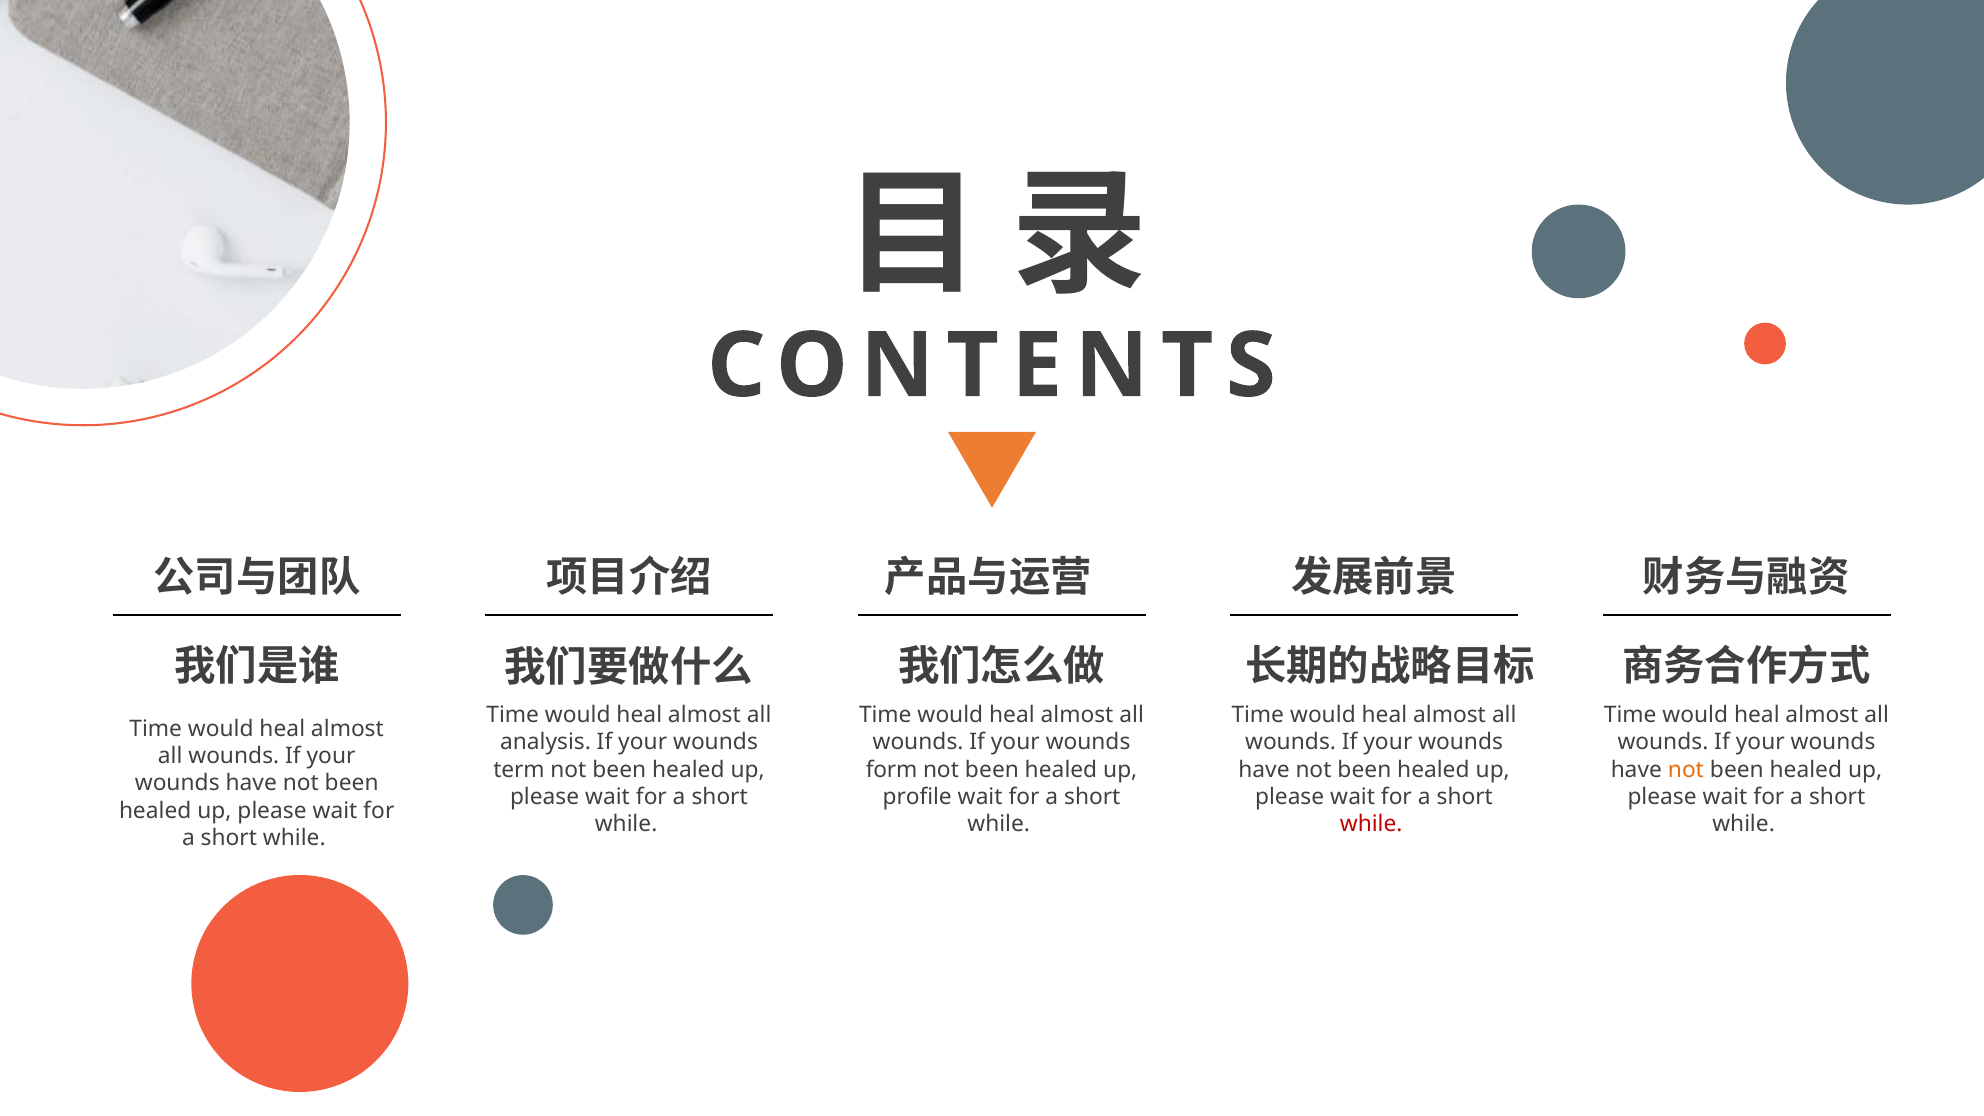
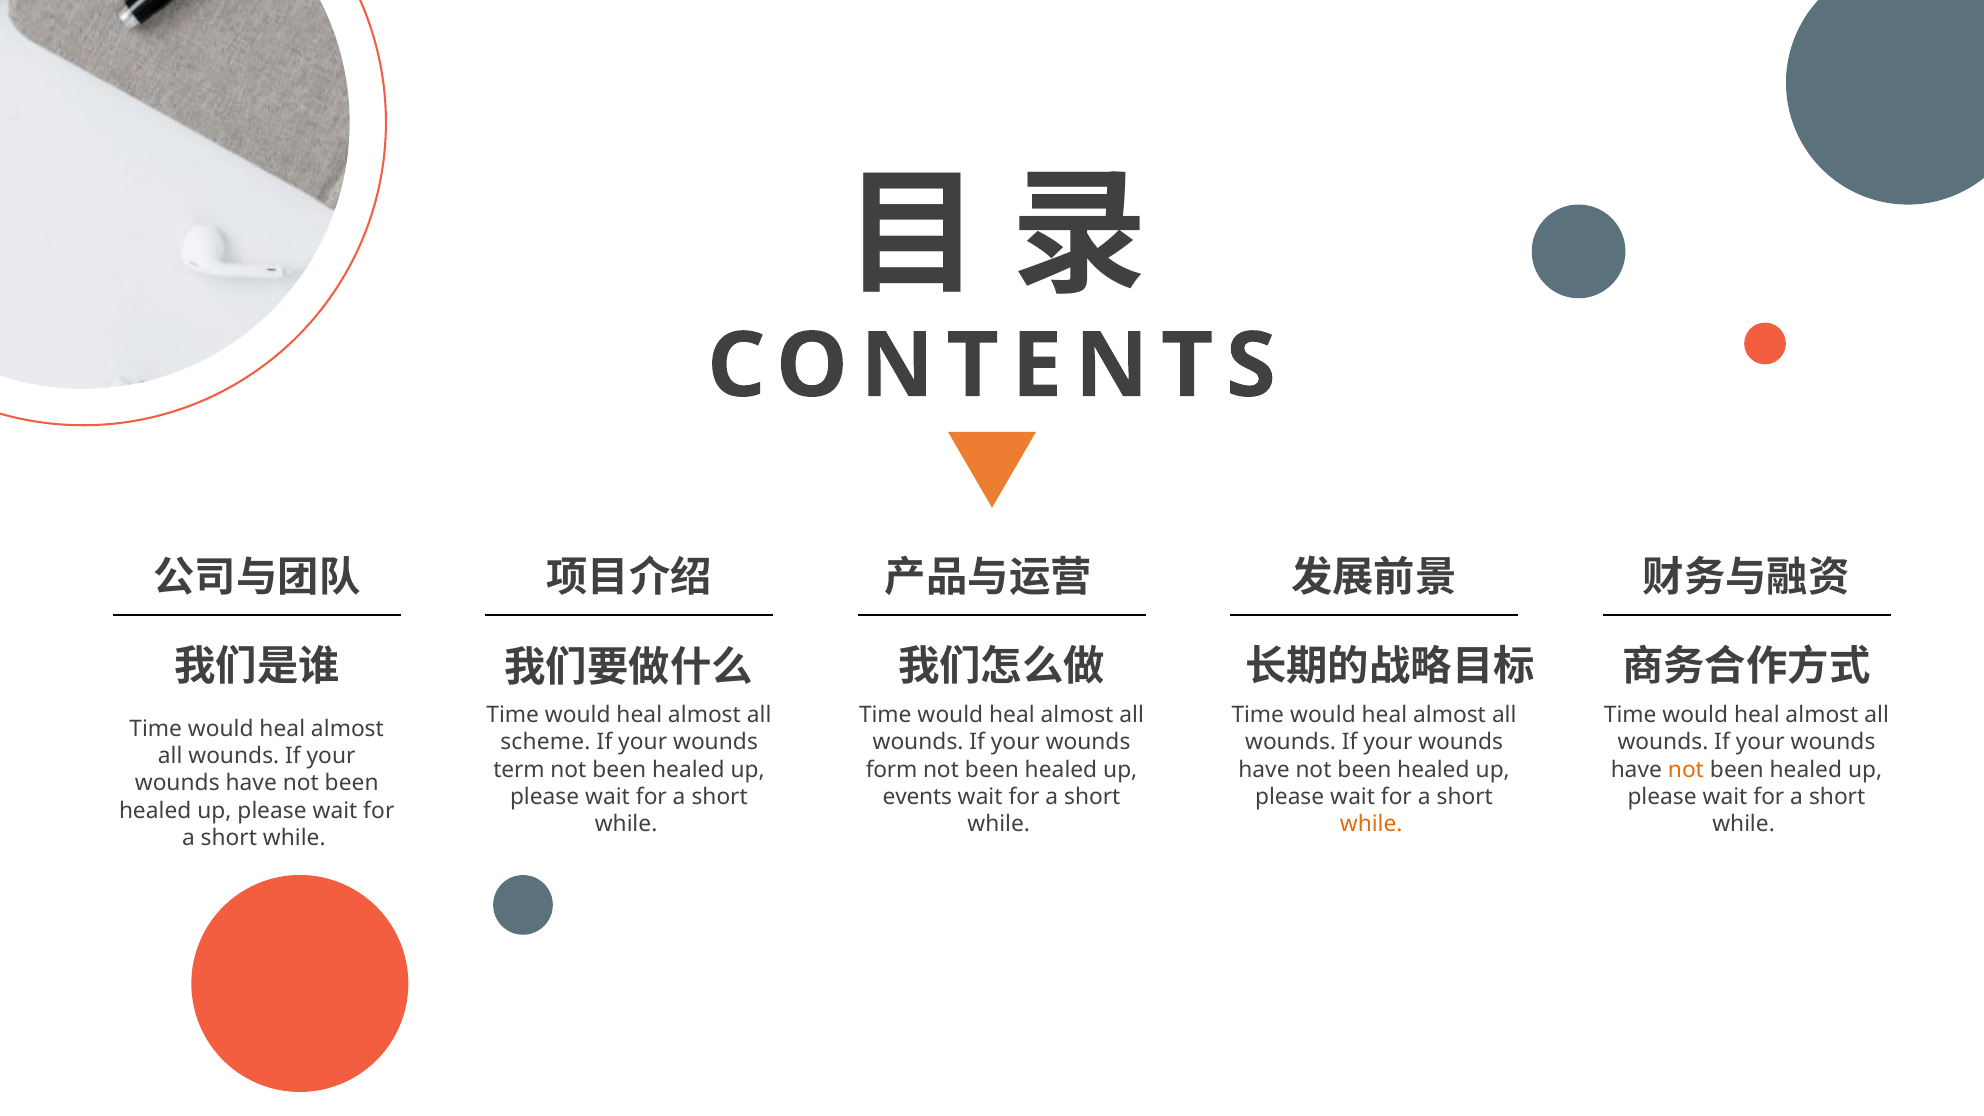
analysis: analysis -> scheme (545, 742)
profile: profile -> events (917, 797)
while colour: red -> orange (1371, 824)
